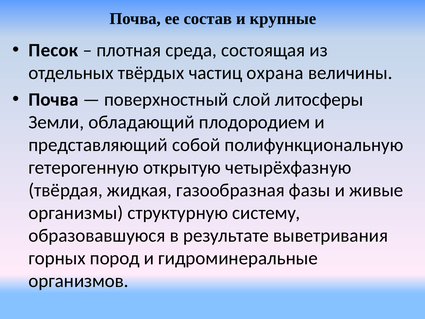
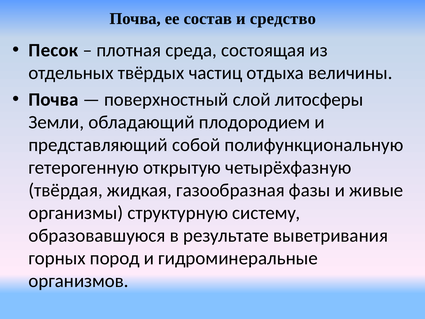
крупные: крупные -> средство (283, 19)
охрана: охрана -> отдыха (275, 73)
